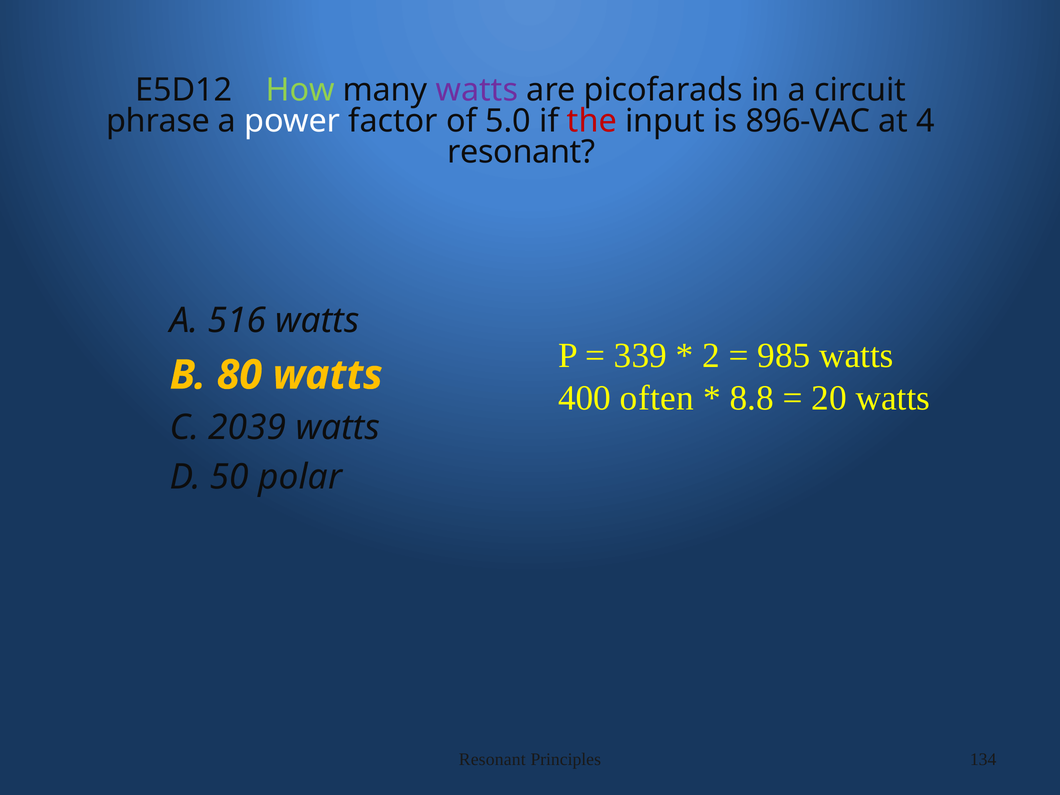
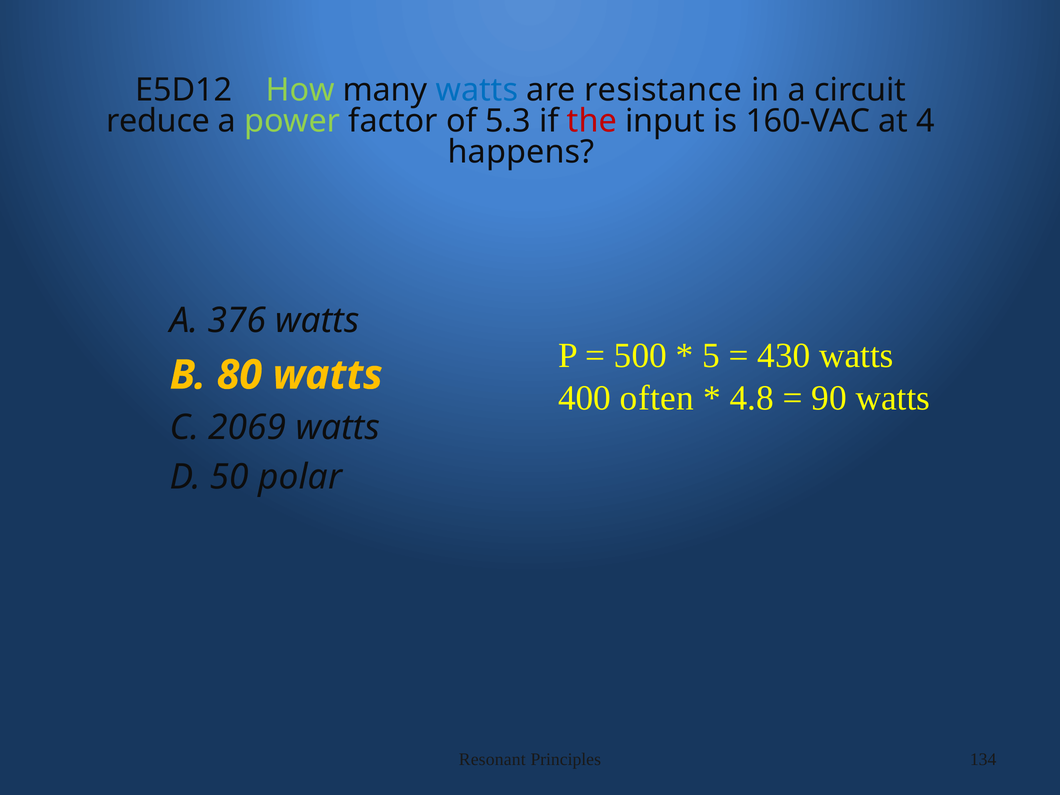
watts colour: purple -> blue (477, 90)
picofarads: picofarads -> resistance (663, 90)
phrase: phrase -> reduce (158, 121)
power colour: white -> light green (292, 121)
5.0: 5.0 -> 5.3 (508, 121)
896-VAC: 896-VAC -> 160-VAC (808, 121)
resonant: resonant -> happens (521, 152)
516: 516 -> 376 (237, 320)
339: 339 -> 500 (640, 356)
2: 2 -> 5 (711, 356)
985: 985 -> 430 (784, 356)
8.8: 8.8 -> 4.8 (752, 398)
20: 20 -> 90 (829, 398)
2039: 2039 -> 2069 (247, 428)
